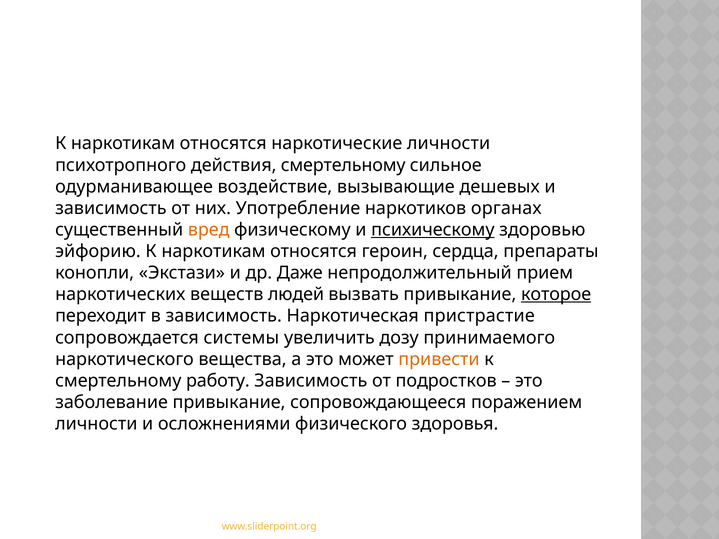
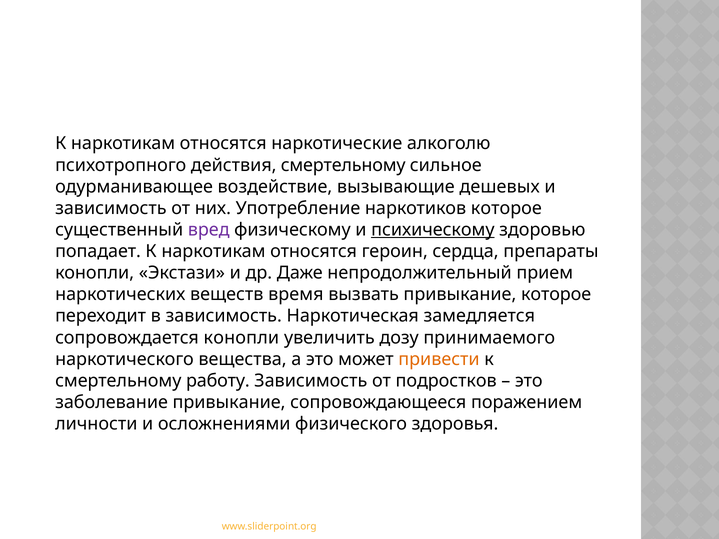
наркотические личности: личности -> алкоголю (449, 144)
наркотиков органах: органах -> которое (506, 208)
вред colour: orange -> purple (209, 230)
эйфорию: эйфорию -> попадает (98, 251)
людей: людей -> время (296, 295)
которое underline: present -> none (556, 295)
пристрастие: пристрастие -> замедляется (479, 316)
сопровождается системы: системы -> конопли (241, 338)
